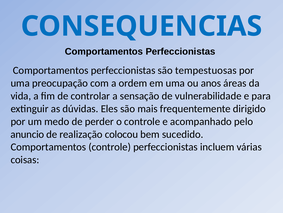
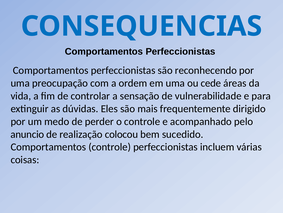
tempestuosas: tempestuosas -> reconhecendo (206, 70)
anos: anos -> cede (211, 83)
